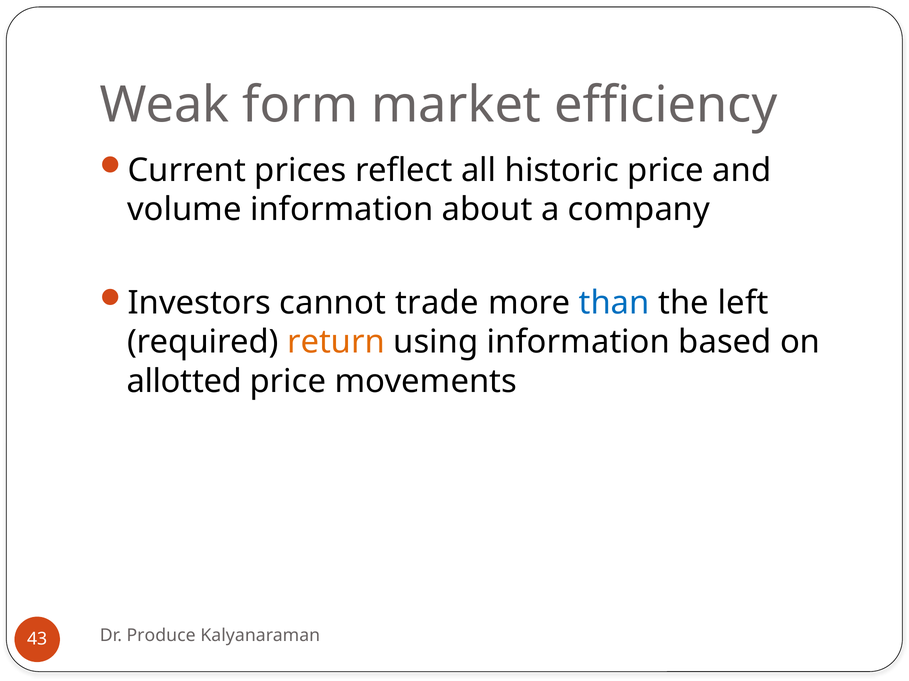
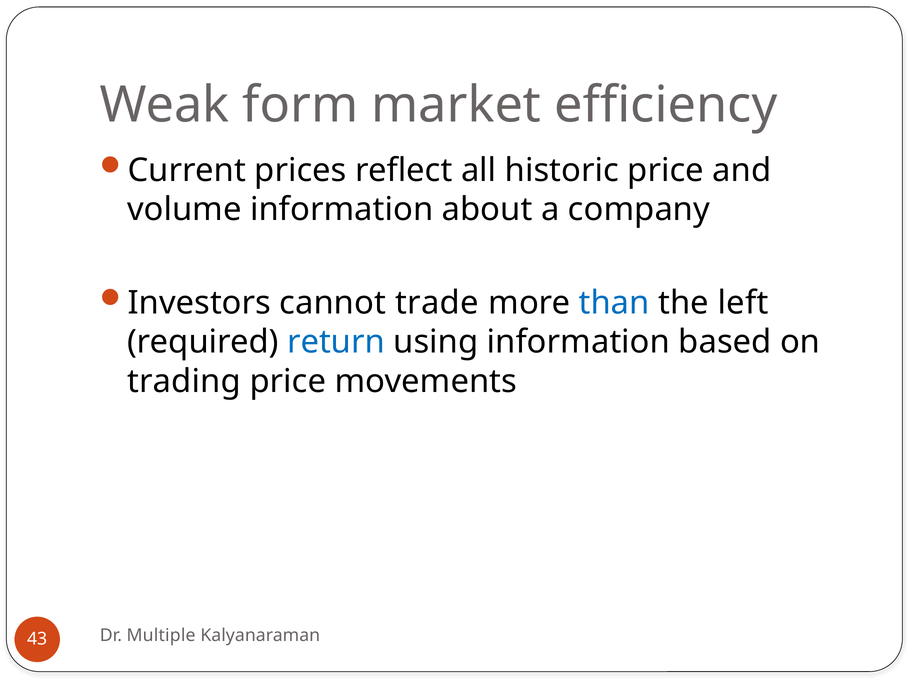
return colour: orange -> blue (336, 343)
allotted: allotted -> trading (184, 382)
Produce: Produce -> Multiple (161, 636)
